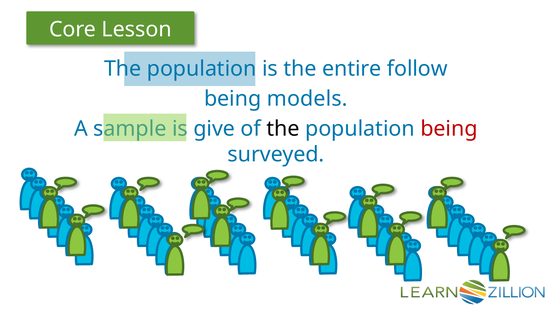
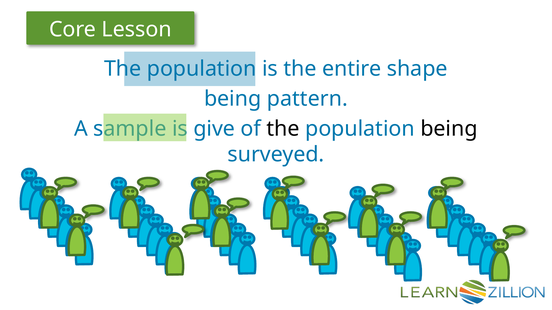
follow: follow -> shape (417, 69)
models: models -> pattern (307, 99)
being colour: red -> black (449, 129)
